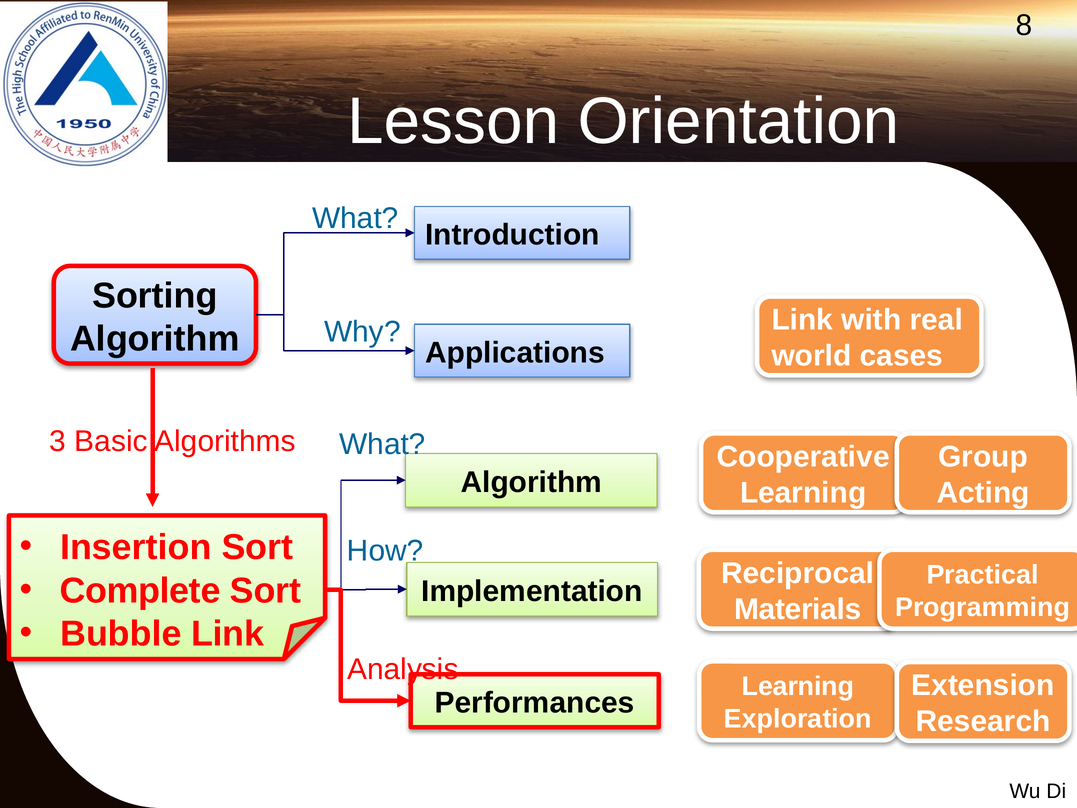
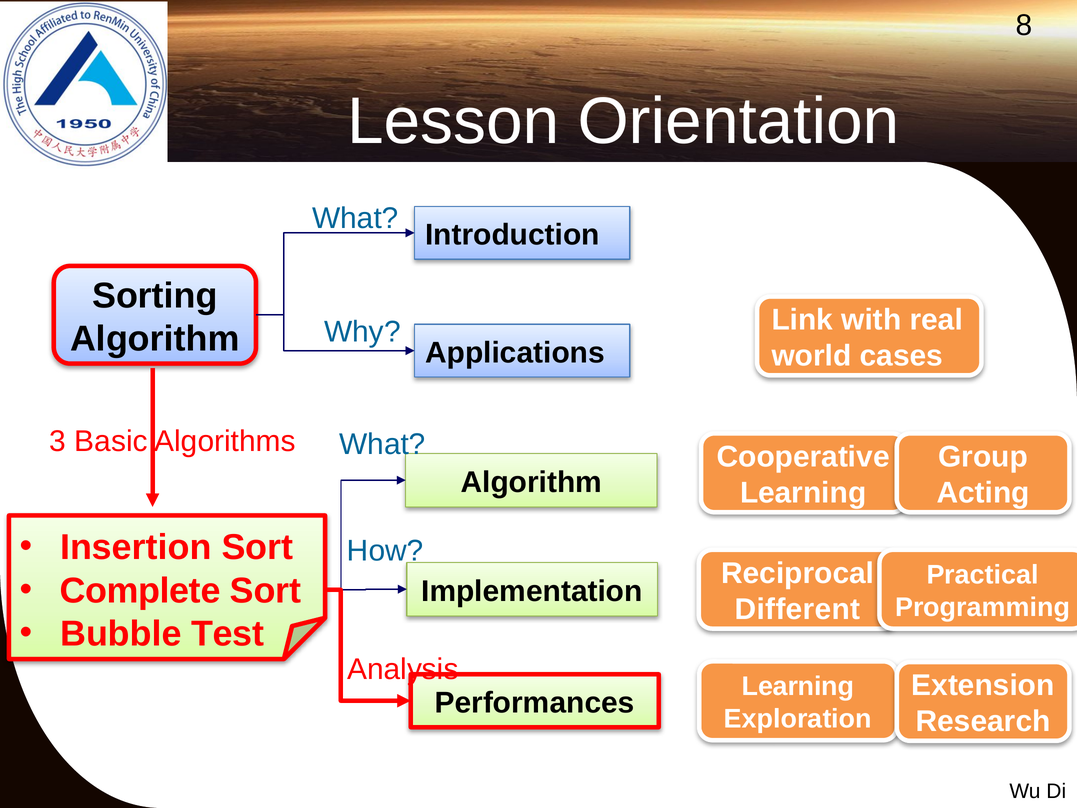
Materials: Materials -> Different (798, 609)
Bubble Link: Link -> Test (228, 634)
